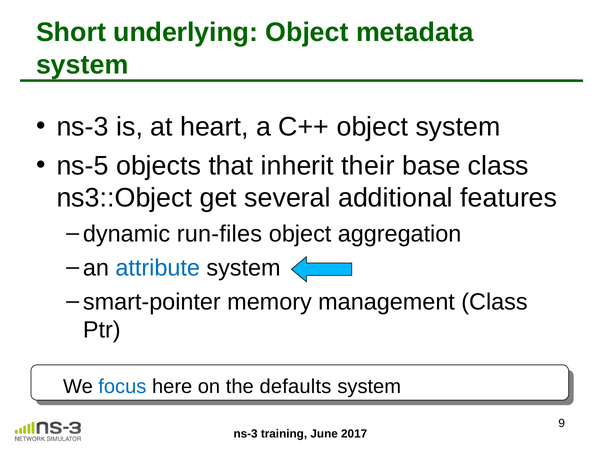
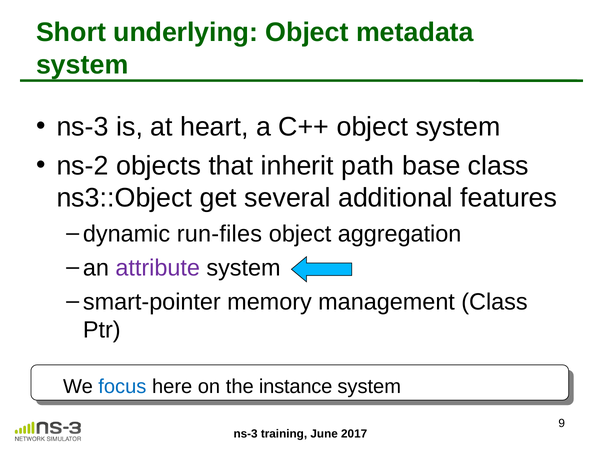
ns-5: ns-5 -> ns-2 (83, 165)
their: their -> path (368, 165)
attribute colour: blue -> purple (158, 267)
defaults: defaults -> instance (296, 386)
